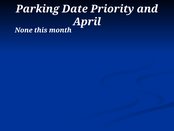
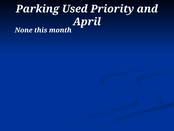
Date: Date -> Used (75, 9)
